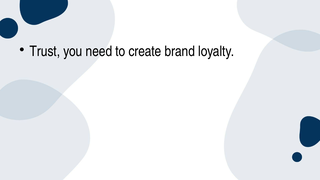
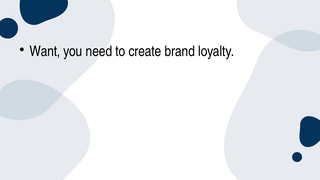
Trust: Trust -> Want (45, 51)
